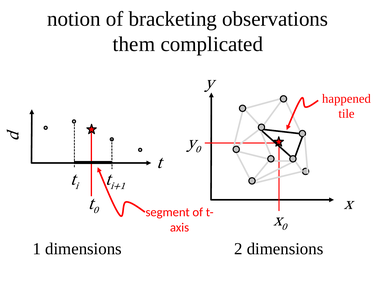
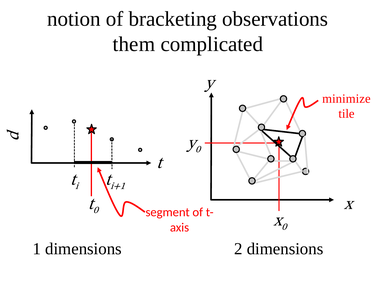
happened: happened -> minimize (346, 98)
